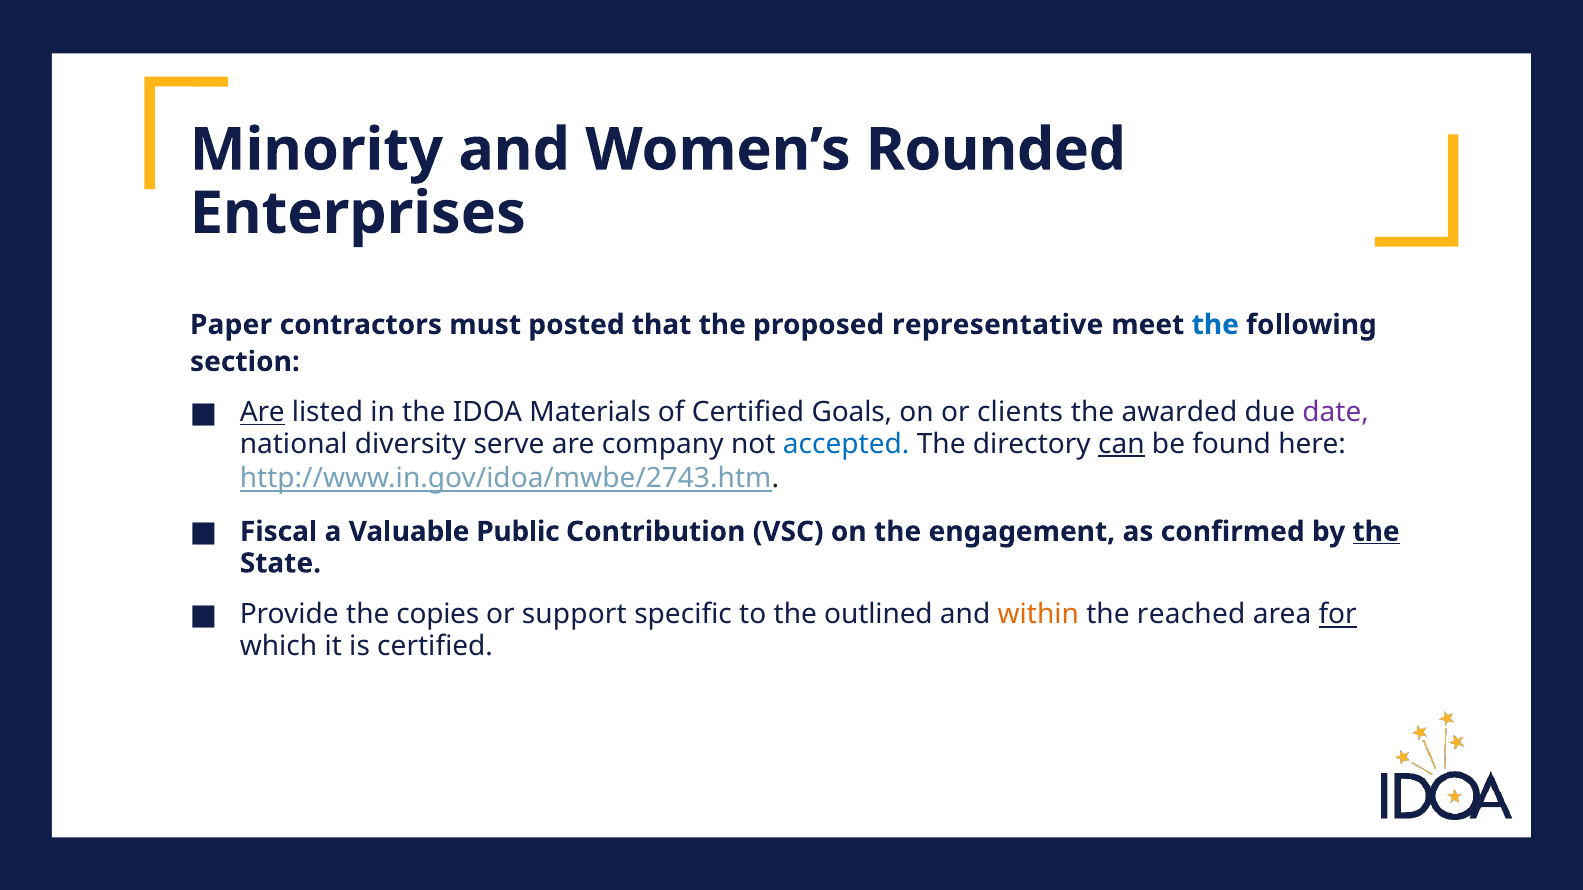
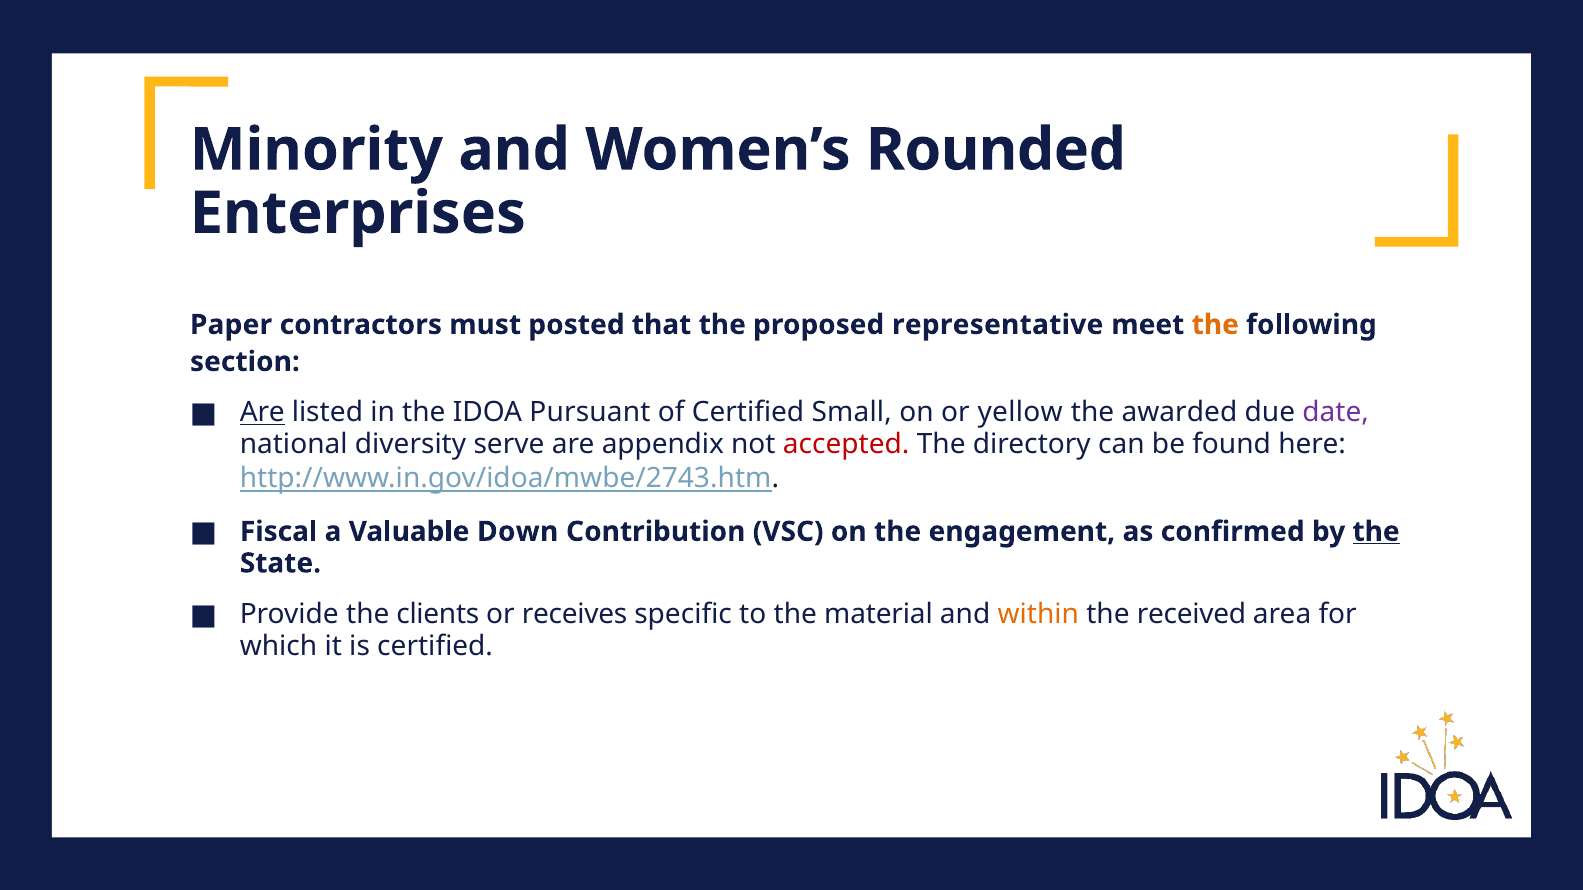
the colour: blue -> orange (1215, 325)
Materials: Materials -> Pursuant (590, 413)
Goals: Goals -> Small (852, 413)
clients: clients -> yellow (1020, 413)
company: company -> appendix (663, 444)
accepted colour: blue -> red (846, 444)
can underline: present -> none (1121, 444)
Public: Public -> Down (518, 532)
copies: copies -> clients (438, 615)
support: support -> receives (575, 615)
outlined: outlined -> material (878, 615)
reached: reached -> received (1191, 615)
for underline: present -> none (1338, 615)
